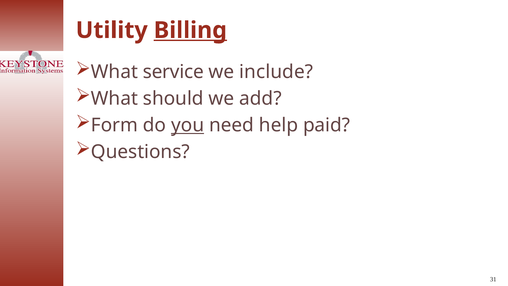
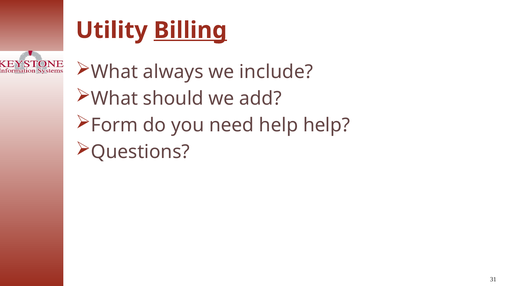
service: service -> always (173, 72)
you underline: present -> none (188, 125)
help paid: paid -> help (327, 125)
